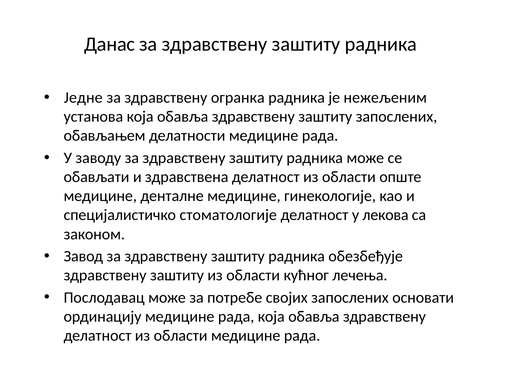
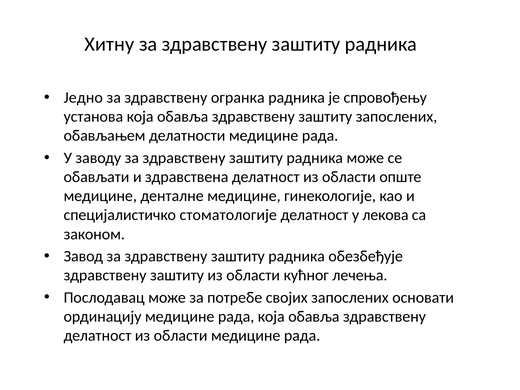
Данас: Данас -> Хитну (109, 44)
Једне: Једне -> Једно (83, 98)
нежељеним: нежељеним -> спровођењу (385, 98)
